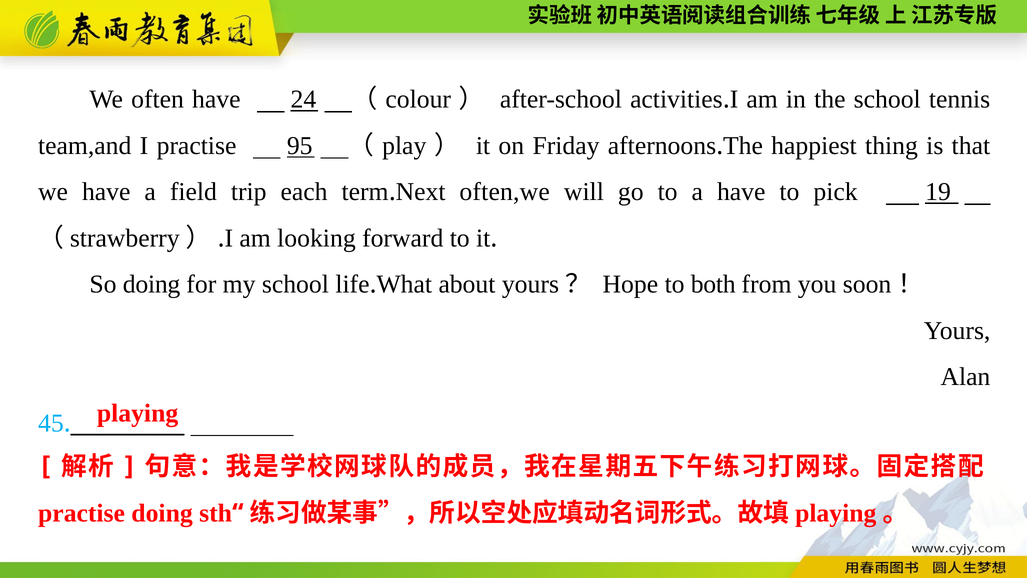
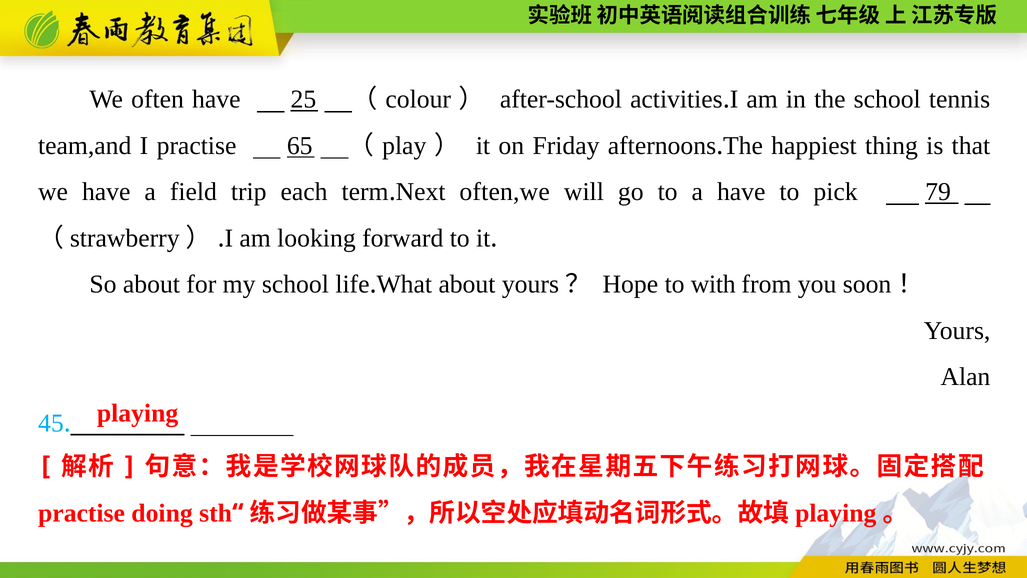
24: 24 -> 25 (303, 99)
95: 95 -> 65 (300, 146)
19: 19 -> 79 (938, 192)
So doing: doing -> about (151, 284)
both: both -> with (713, 284)
